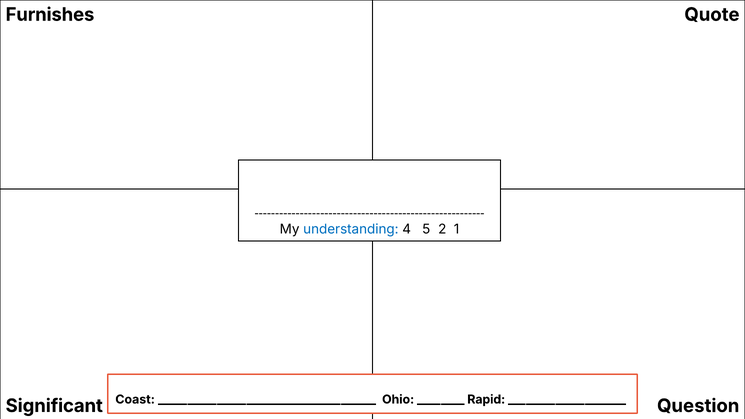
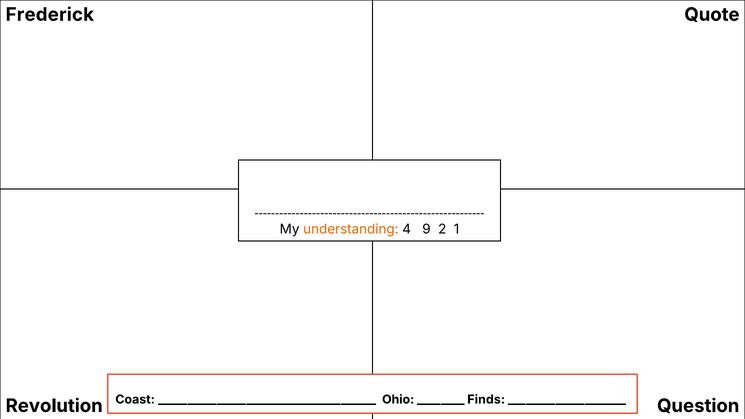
Furnishes: Furnishes -> Frederick (50, 15)
understanding colour: blue -> orange (351, 229)
5: 5 -> 9 (426, 229)
Rapid: Rapid -> Finds (486, 400)
Significant: Significant -> Revolution (54, 406)
